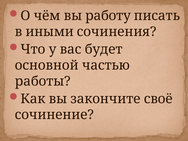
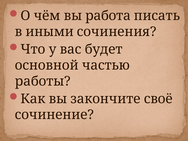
работу: работу -> работа (108, 16)
